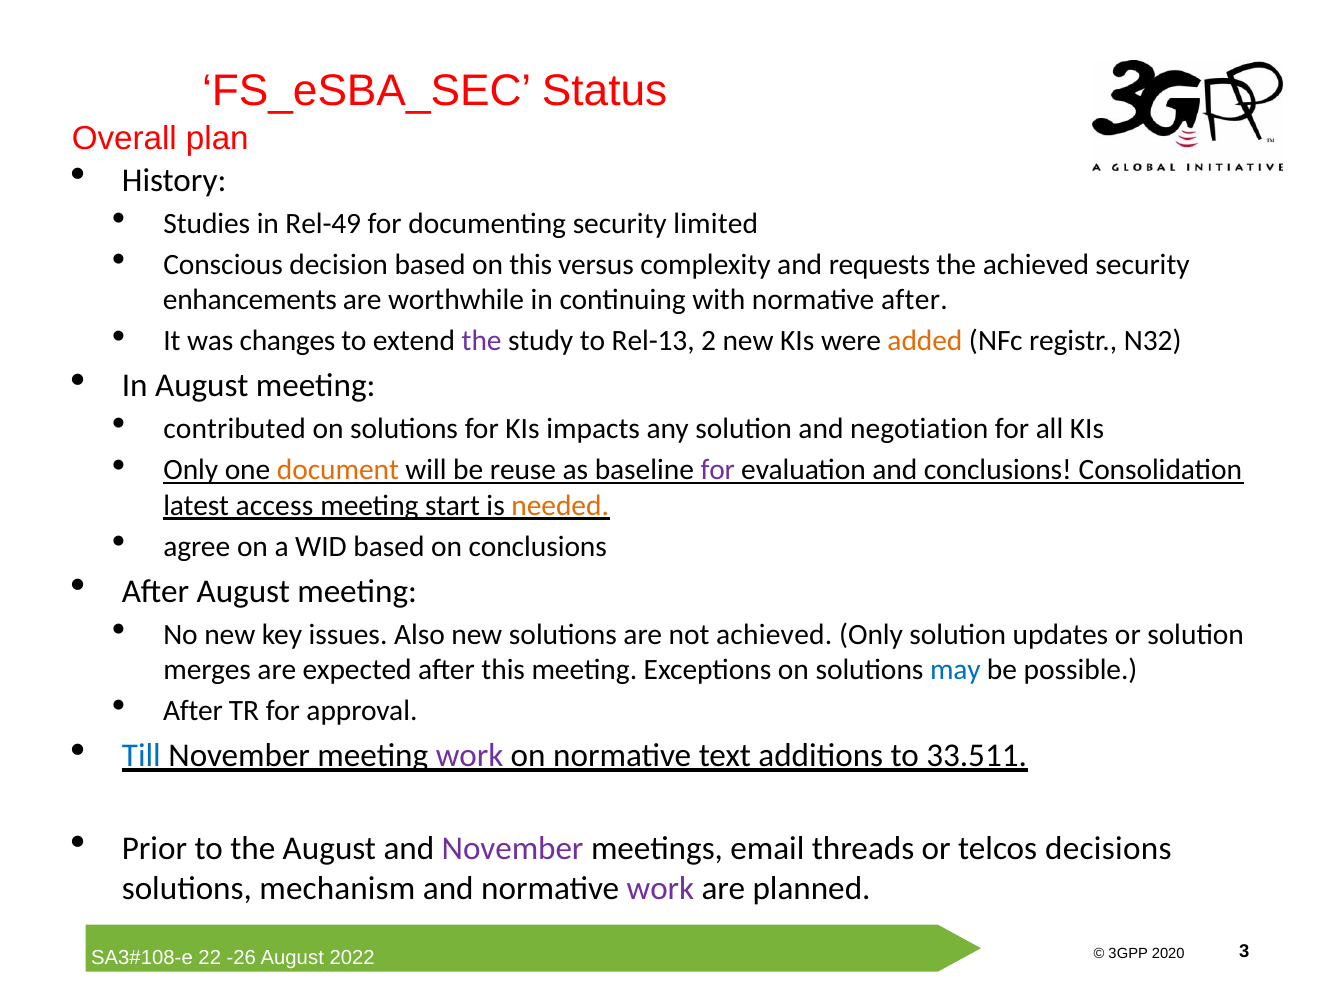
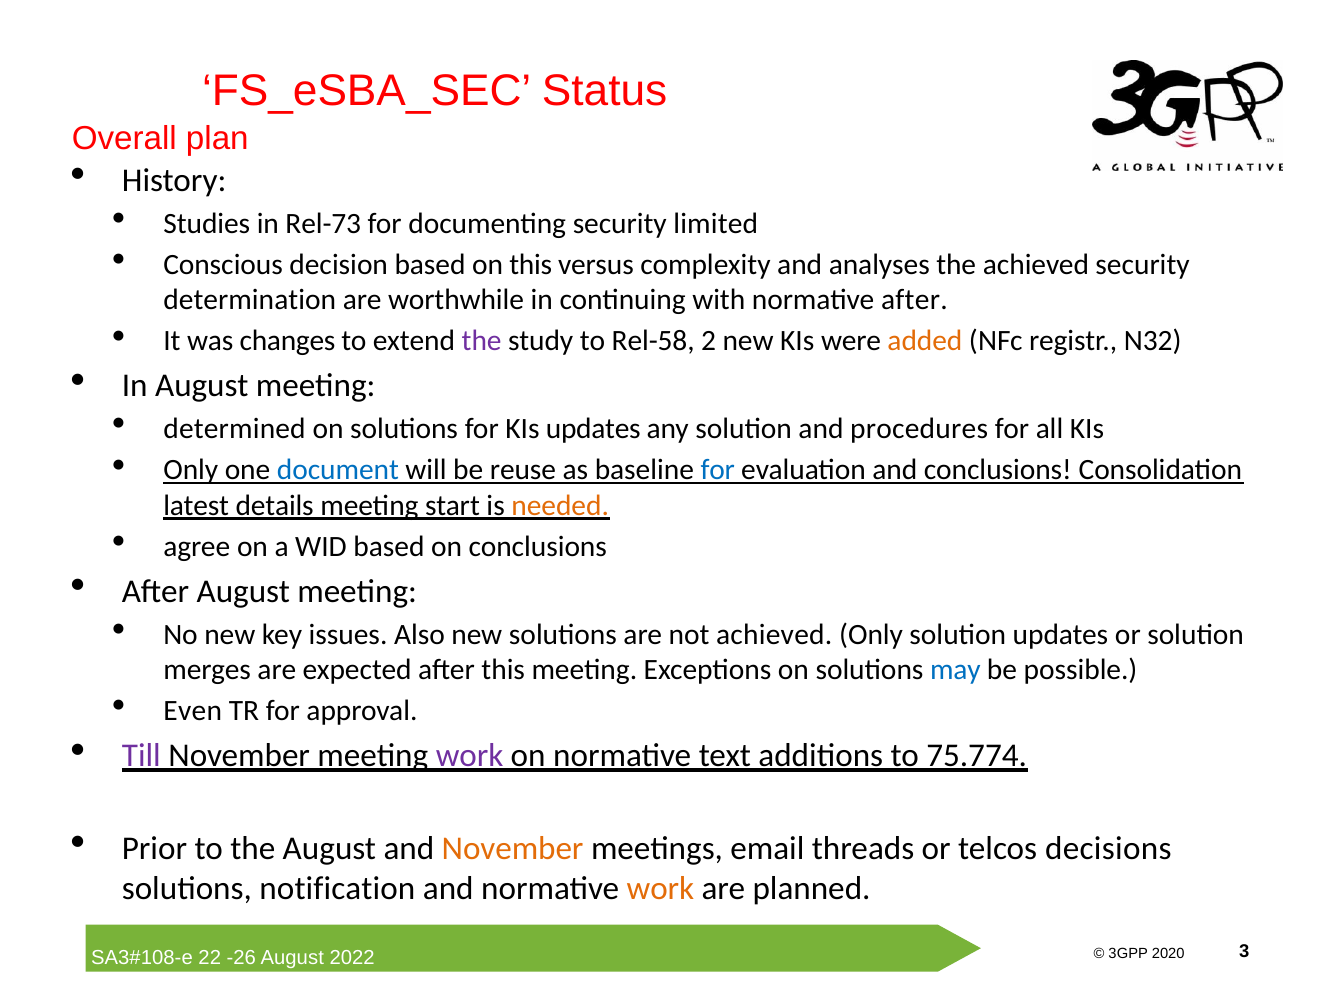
Rel-49: Rel-49 -> Rel-73 (323, 223)
requests: requests -> analyses (879, 265)
enhancements: enhancements -> determination (250, 300)
Rel-13: Rel-13 -> Rel-58 (653, 341)
contributed: contributed -> determined (235, 429)
KIs impacts: impacts -> updates (593, 429)
negotiation: negotiation -> procedures (919, 429)
document colour: orange -> blue (338, 470)
for colour: purple -> blue (718, 470)
access: access -> details (275, 506)
After: After -> Even (193, 711)
Till colour: blue -> purple (141, 756)
33.511: 33.511 -> 75.774 (977, 756)
November colour: purple -> orange (513, 849)
mechanism: mechanism -> notification (337, 888)
work colour: purple -> orange (660, 888)
